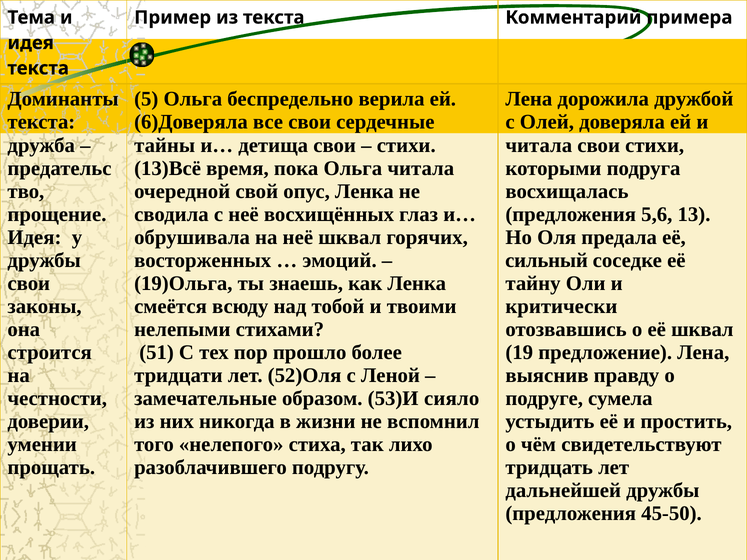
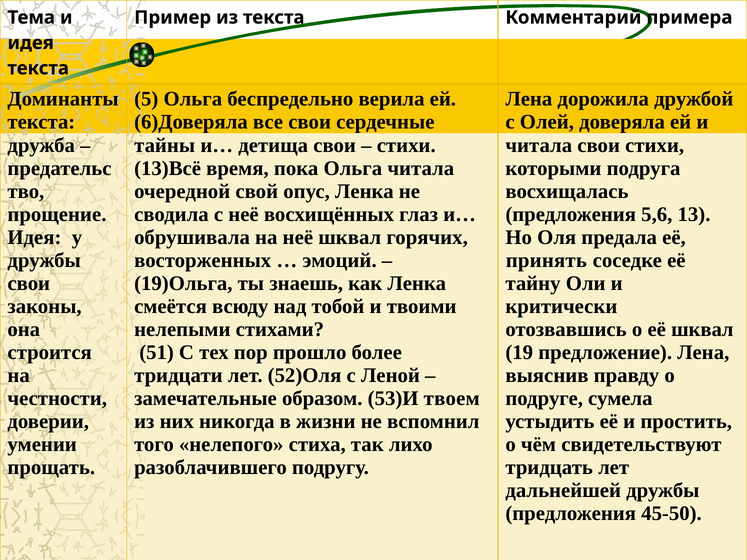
сильный: сильный -> принять (546, 260)
сияло: сияло -> твоем (452, 399)
